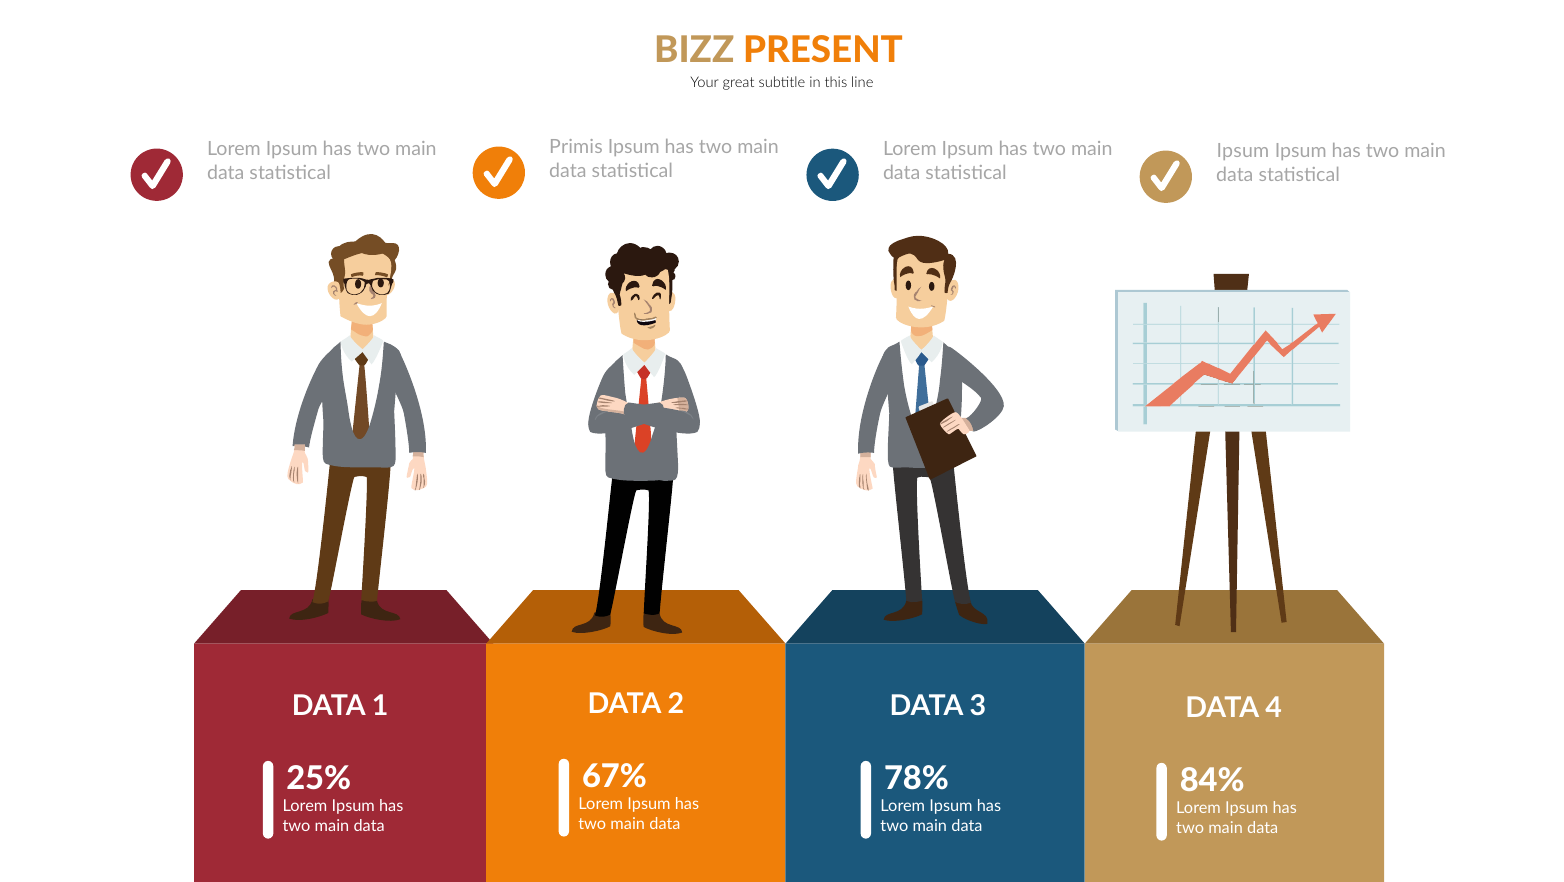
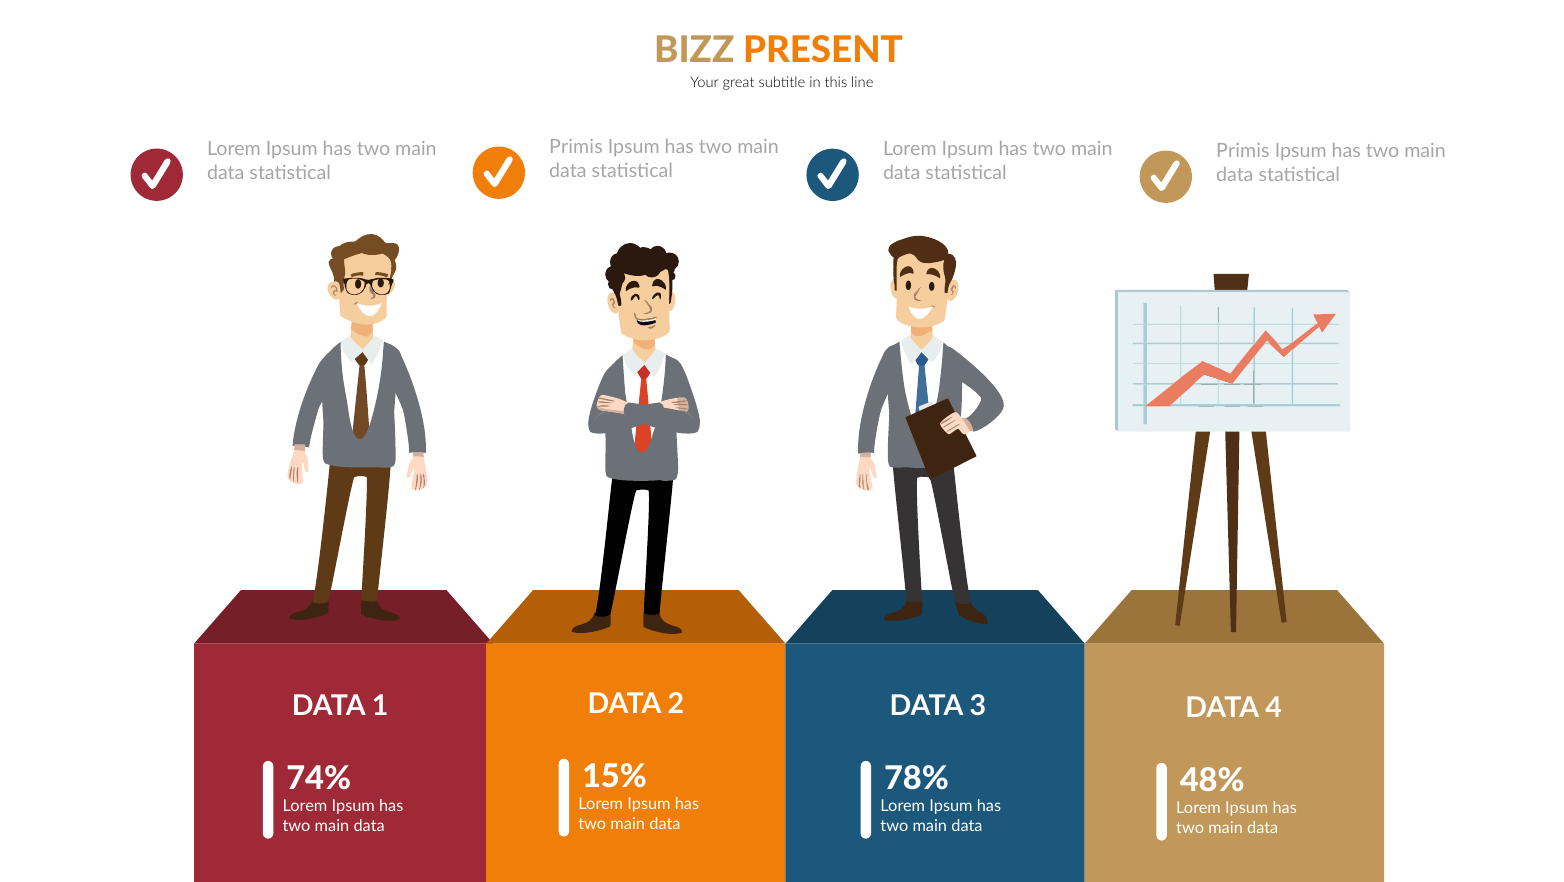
Ipsum: Ipsum -> Primis (1243, 151)
67%: 67% -> 15% (614, 777)
25%: 25% -> 74% (319, 779)
84%: 84% -> 48% (1212, 781)
